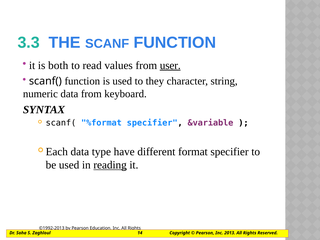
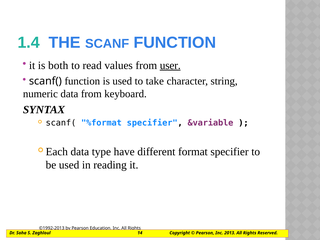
3.3: 3.3 -> 1.4 (29, 43)
they: they -> take (155, 81)
reading underline: present -> none (110, 165)
